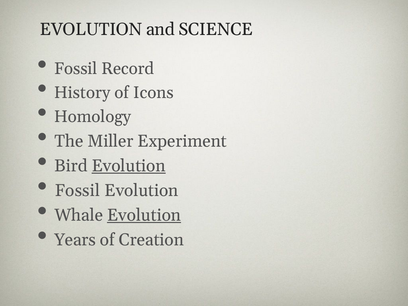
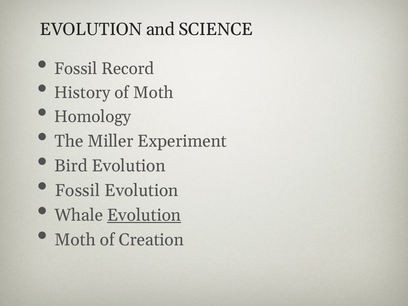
of Icons: Icons -> Moth (153, 93)
Evolution underline: present -> none (129, 166)
Years: Years -> Moth (75, 240)
